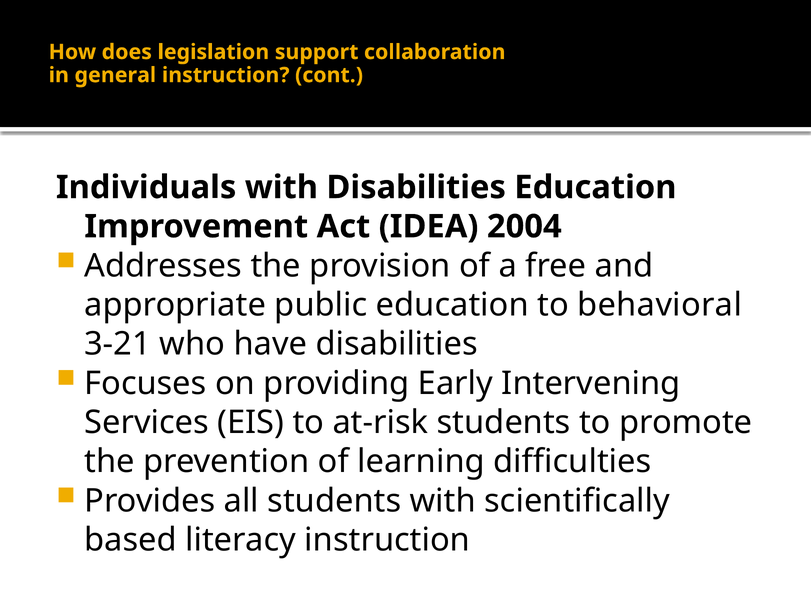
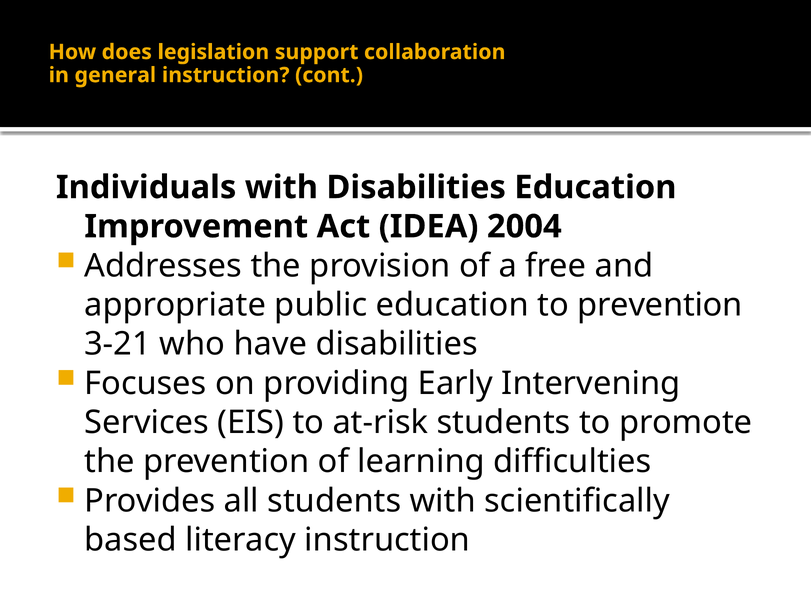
to behavioral: behavioral -> prevention (660, 305)
